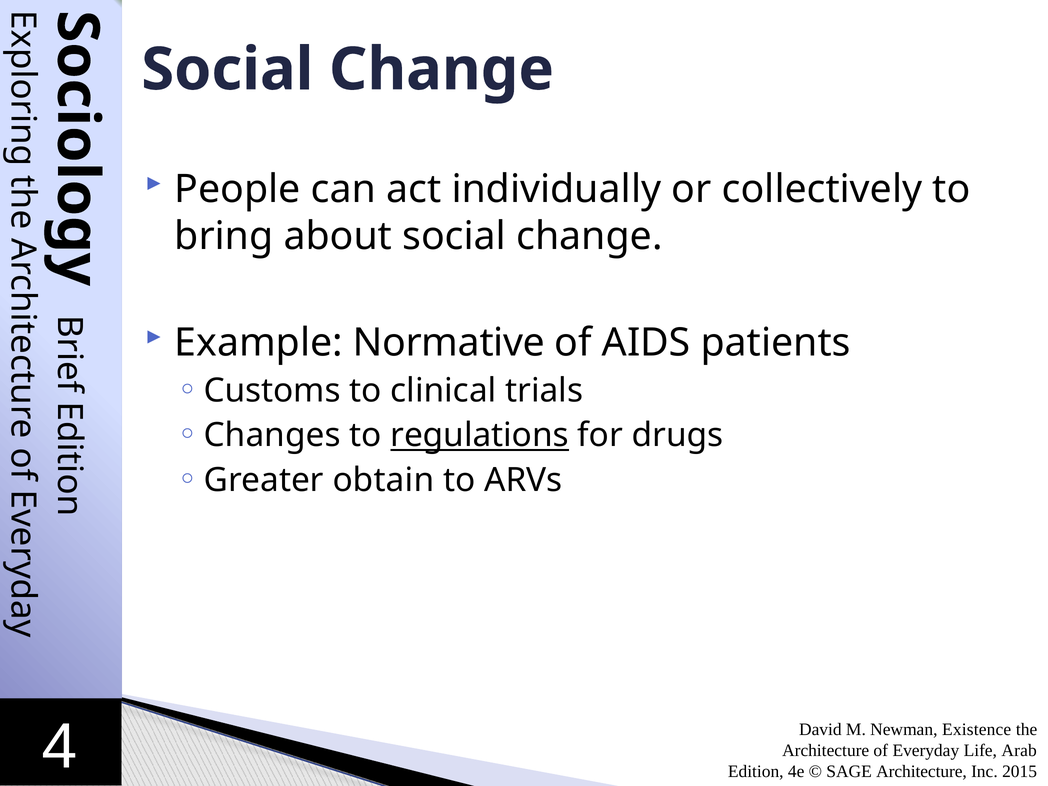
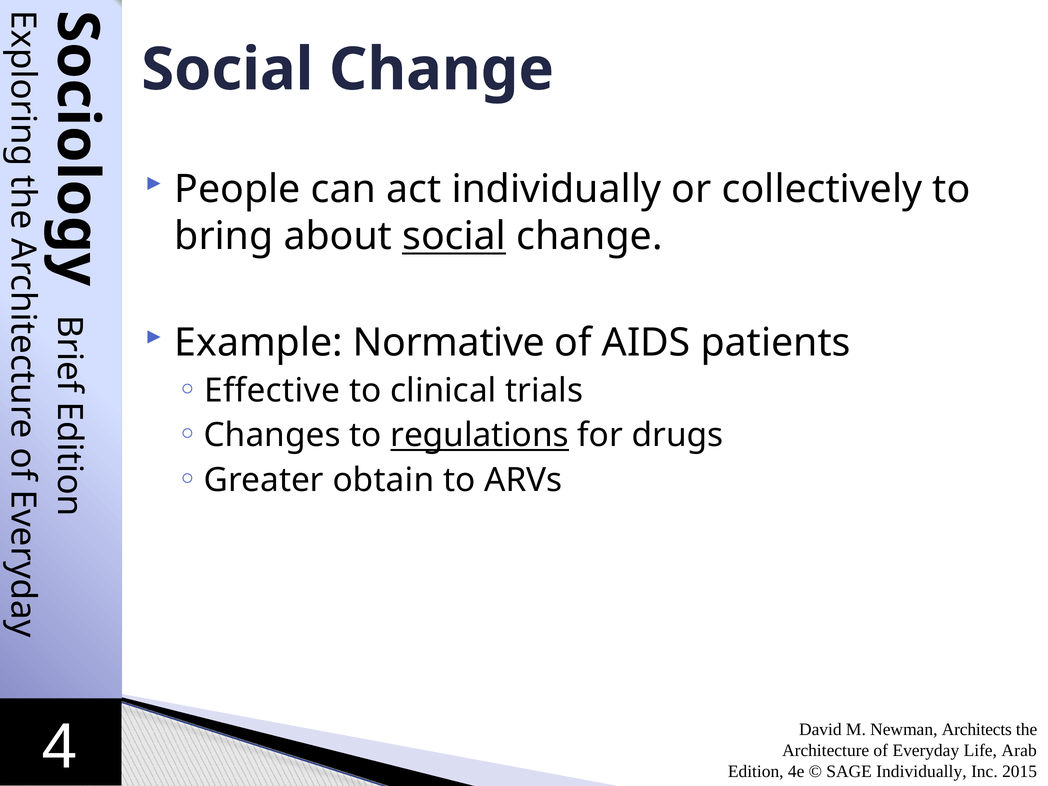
social underline: none -> present (454, 237)
Customs: Customs -> Effective (272, 391)
Existence: Existence -> Architects (977, 730)
SAGE Architecture: Architecture -> Individually (921, 772)
